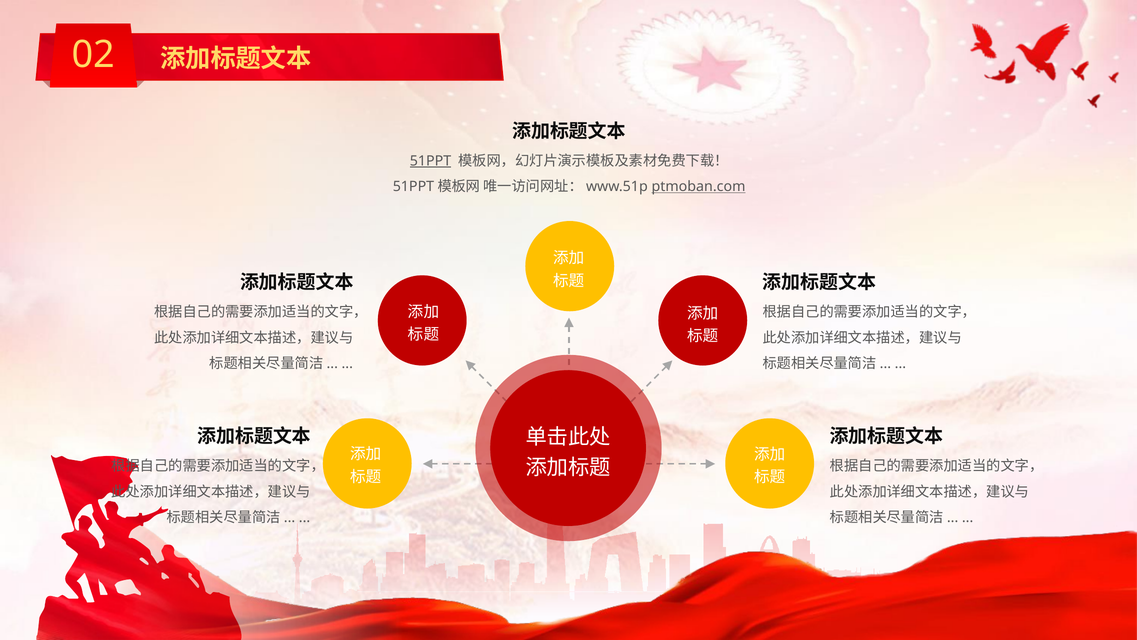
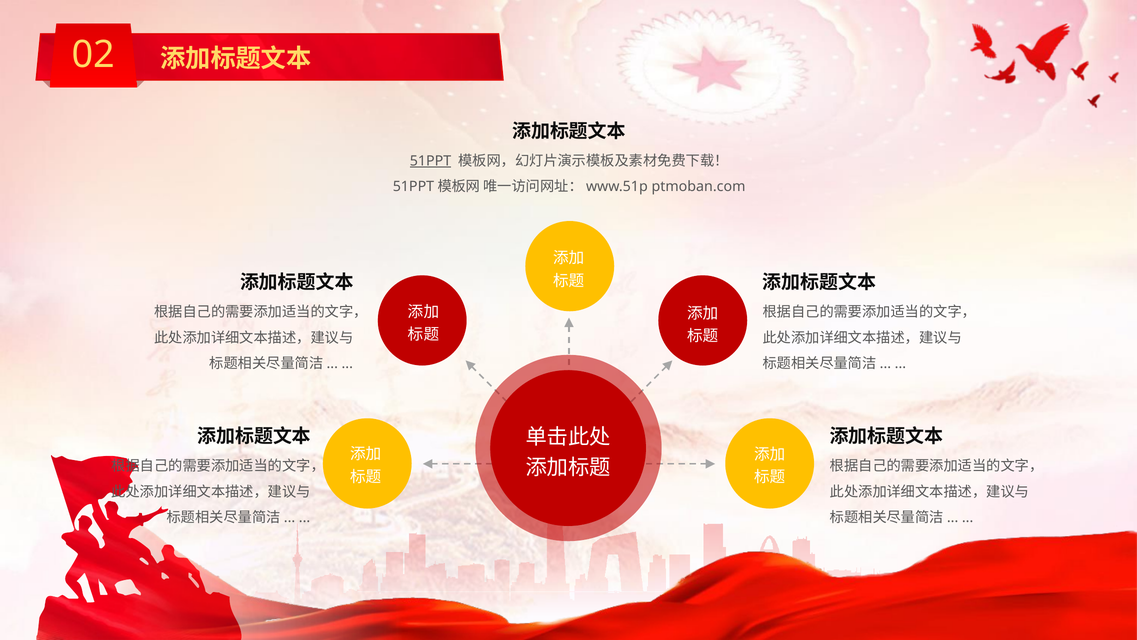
ptmoban.com underline: present -> none (699, 186)
